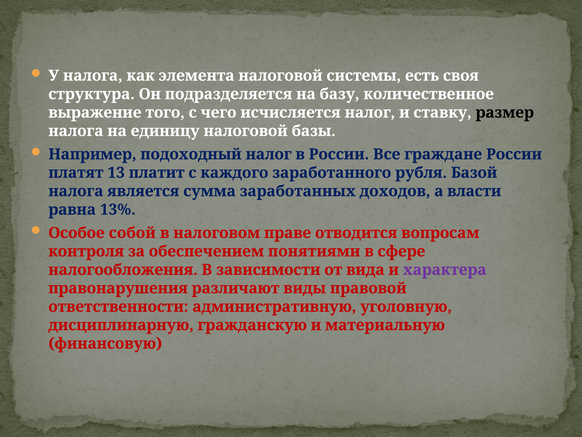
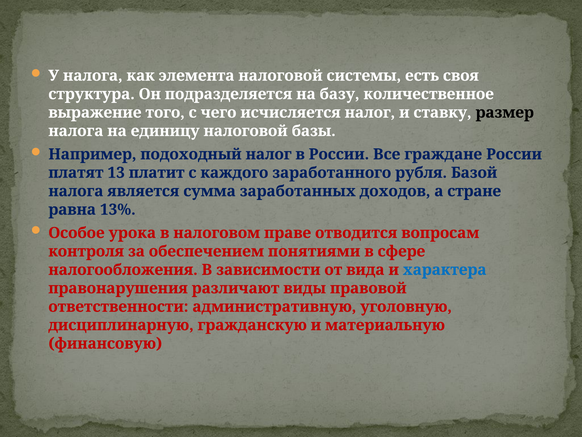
власти: власти -> стране (474, 191)
собой: собой -> урока (132, 233)
характера colour: purple -> blue (445, 270)
